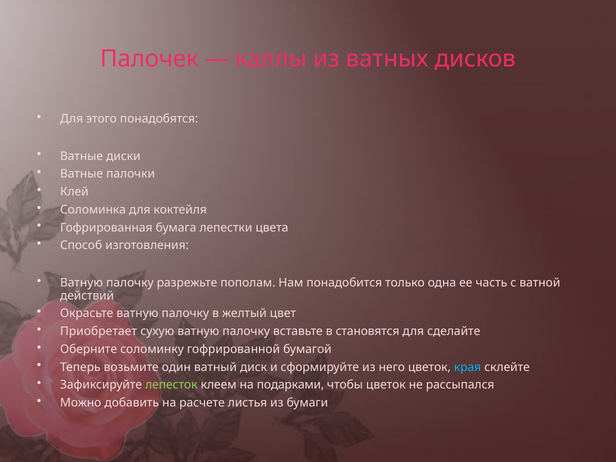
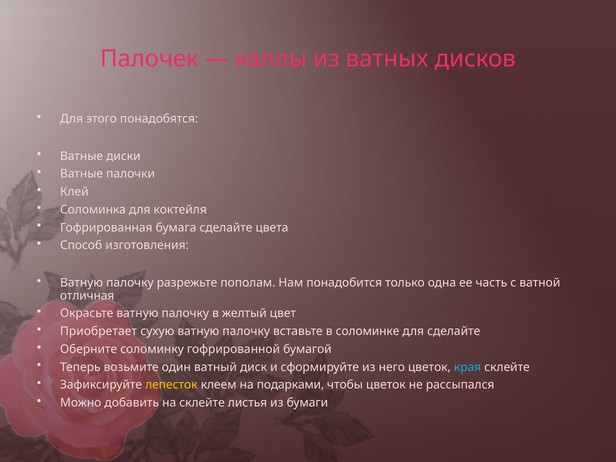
бумага лепестки: лепестки -> сделайте (226, 228)
действий: действий -> отличная (87, 296)
становятся: становятся -> соломинке (368, 331)
лепесток colour: light green -> yellow (171, 385)
на расчете: расчете -> склейте (202, 403)
